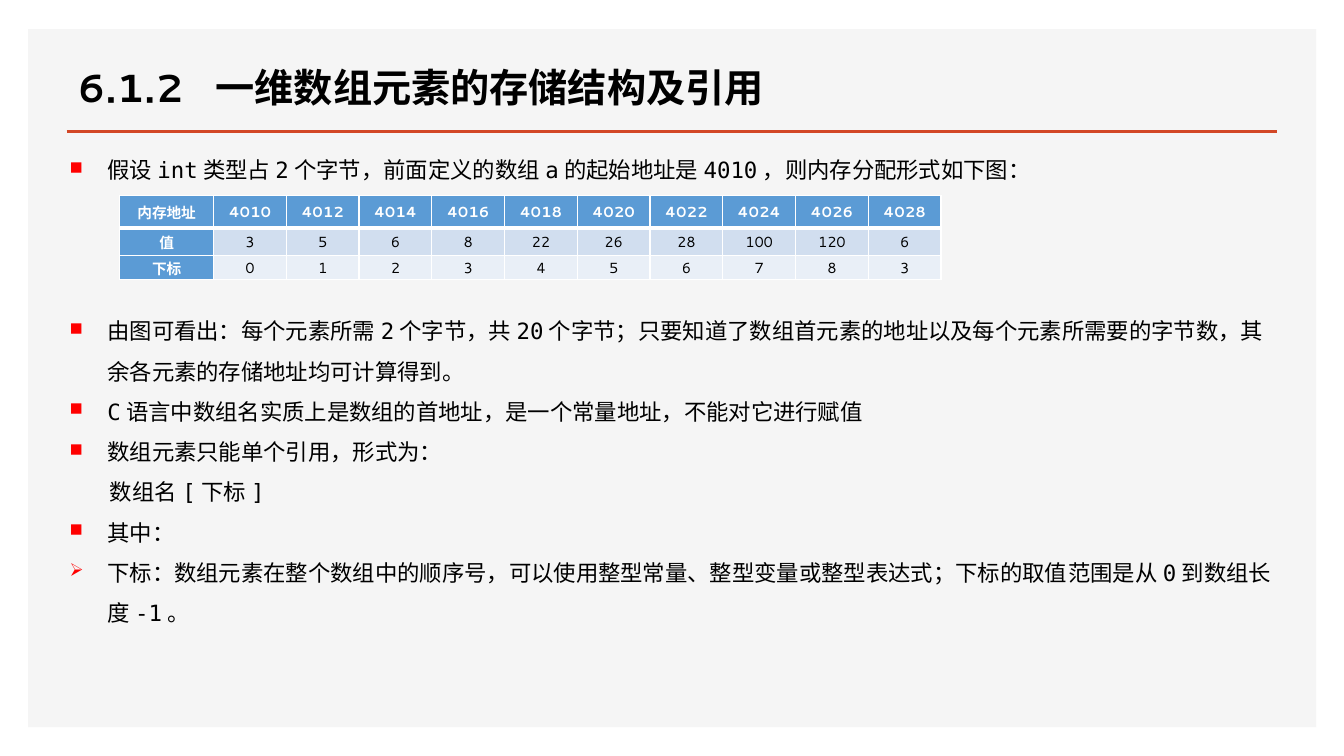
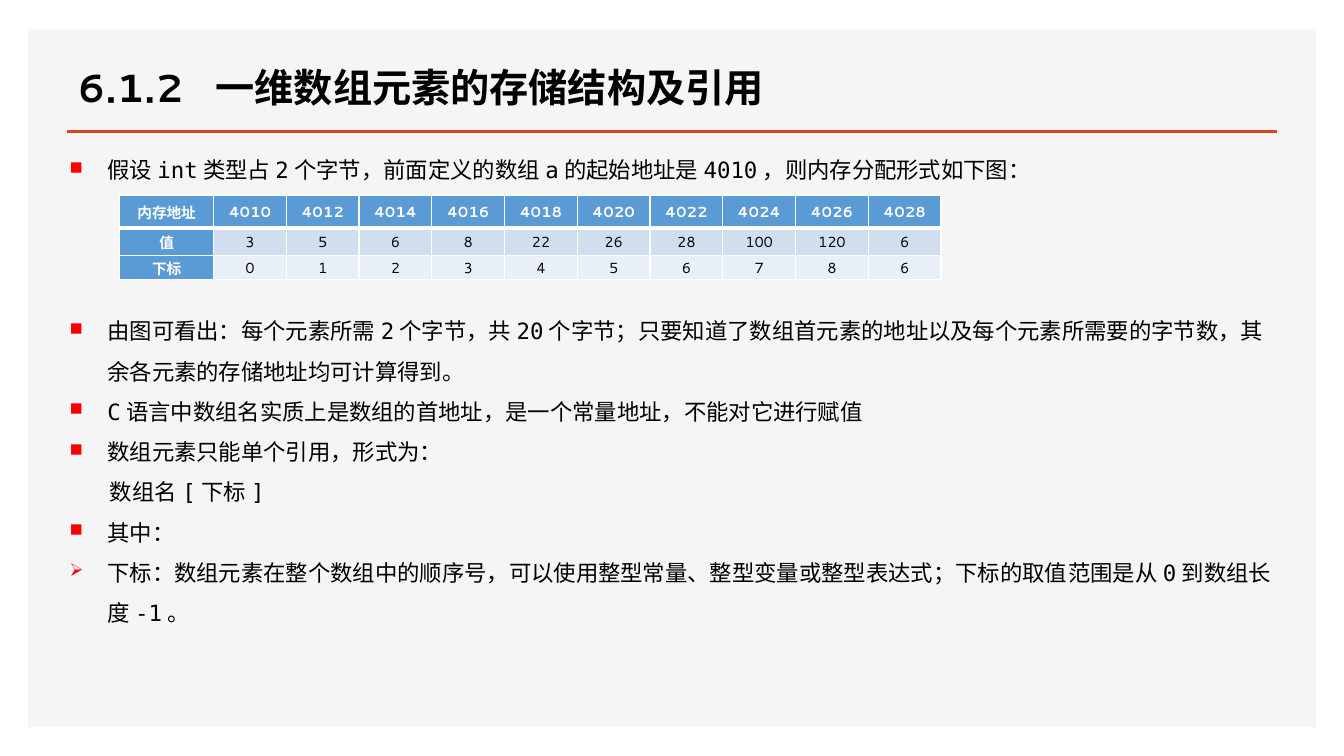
8 3: 3 -> 6 (905, 268)
